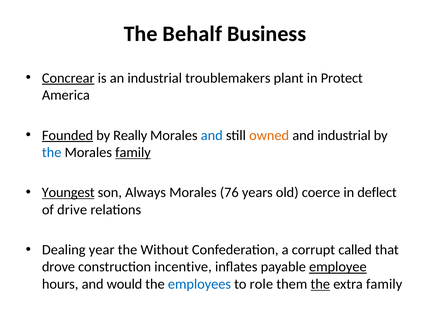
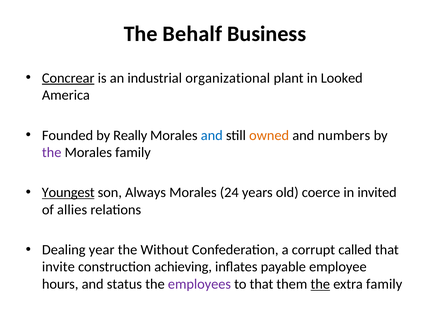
troublemakers: troublemakers -> organizational (228, 78)
Protect: Protect -> Looked (342, 78)
Founded underline: present -> none (68, 136)
and industrial: industrial -> numbers (344, 136)
the colour: blue -> purple (52, 153)
family underline: present -> none (133, 153)
76: 76 -> 24 (229, 193)
deflect: deflect -> invited (377, 193)
drive: drive -> allies (72, 210)
drove: drove -> invite (58, 267)
incentive: incentive -> achieving (183, 267)
employee underline: present -> none (338, 267)
would: would -> status (124, 285)
employees colour: blue -> purple (199, 285)
to role: role -> that (261, 285)
